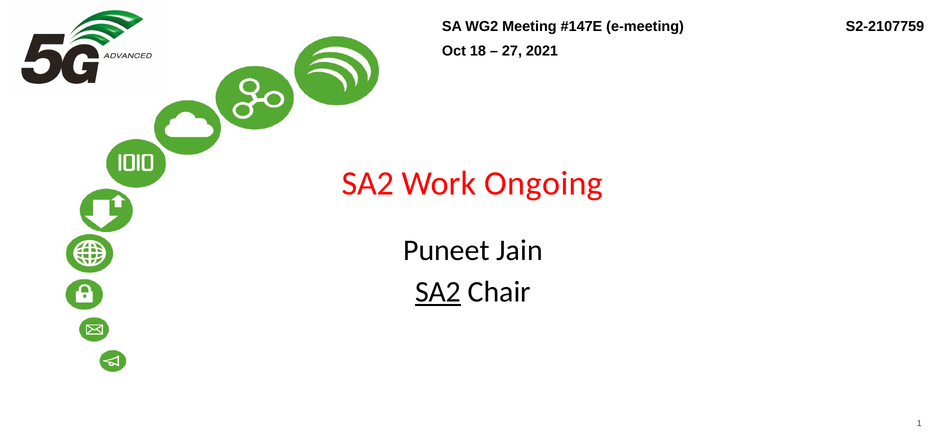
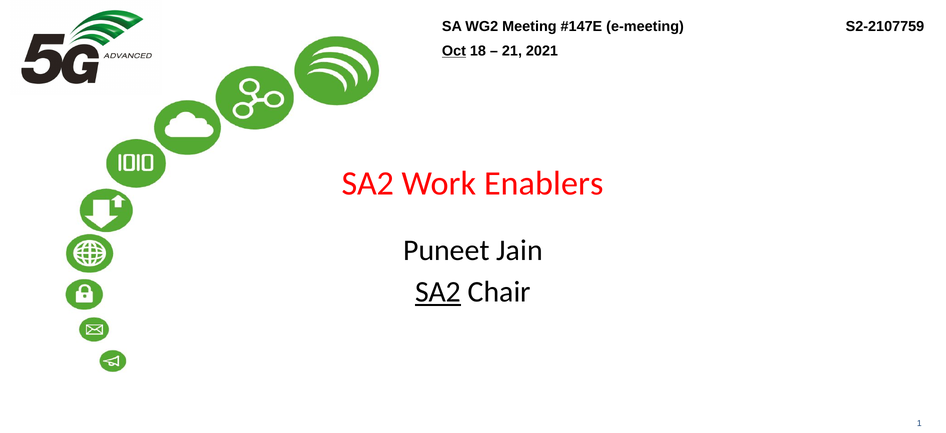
Oct underline: none -> present (454, 51)
27: 27 -> 21 (512, 51)
Ongoing: Ongoing -> Enablers (544, 183)
